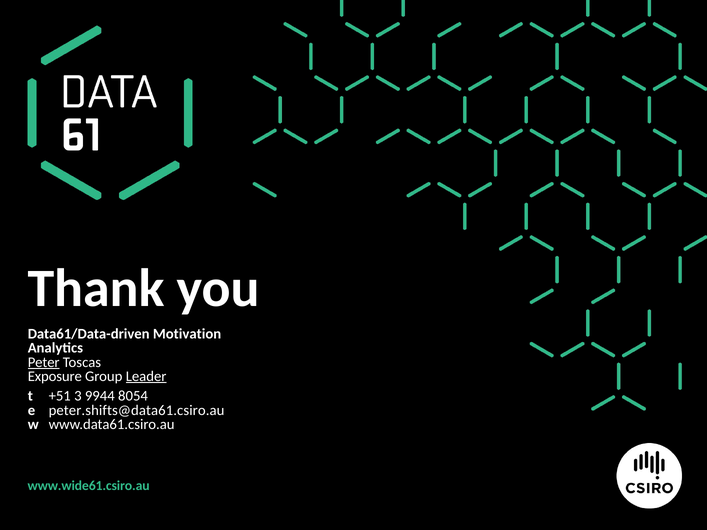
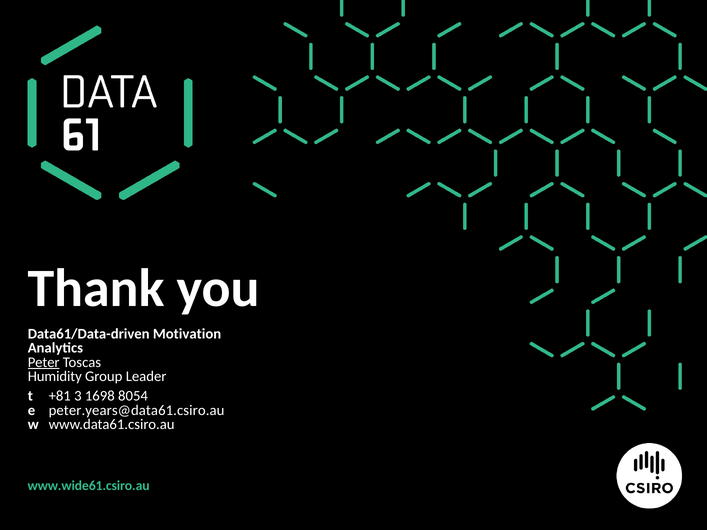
Exposure: Exposure -> Humidity (55, 377)
Leader underline: present -> none (146, 377)
+51: +51 -> +81 (60, 396)
9944: 9944 -> 1698 (100, 396)
peter.shifts@data61.csiro.au: peter.shifts@data61.csiro.au -> peter.years@data61.csiro.au (137, 410)
